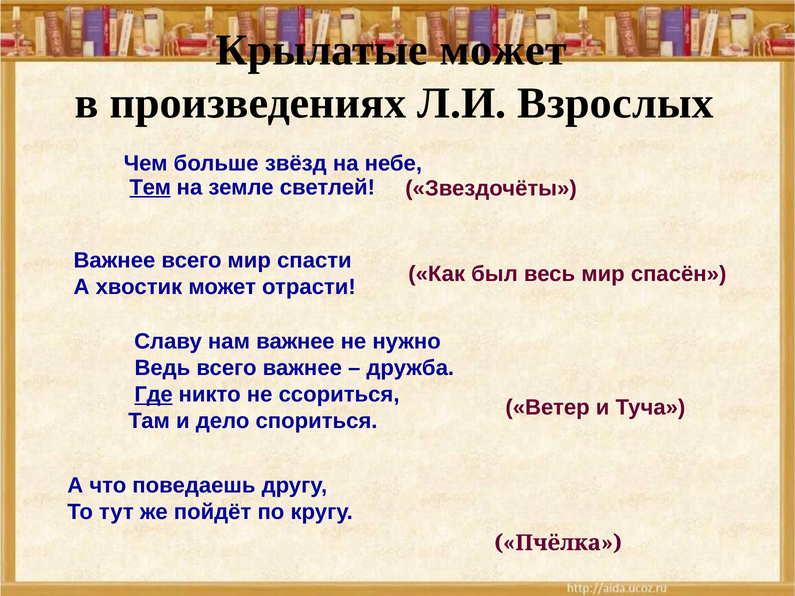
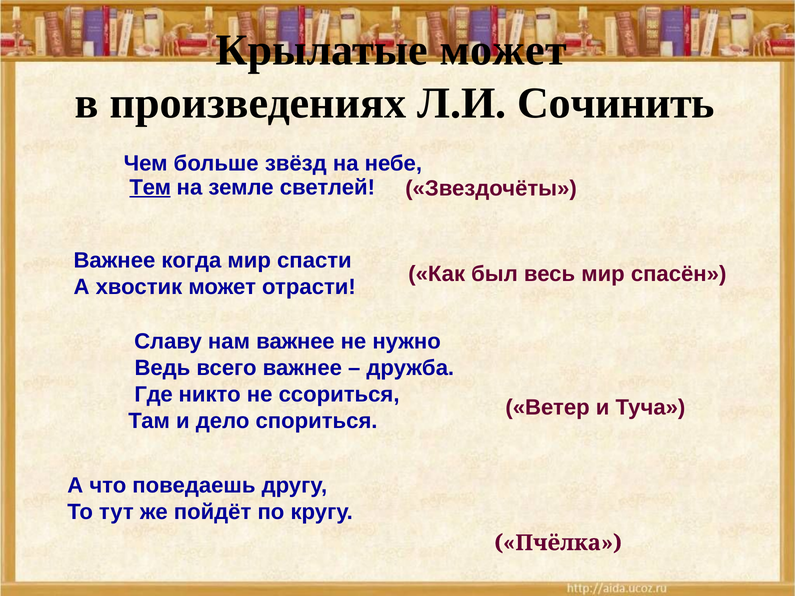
Взрослых: Взрослых -> Сочинить (616, 103)
Важнее всего: всего -> когда (191, 261)
Где underline: present -> none (154, 395)
